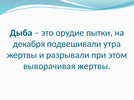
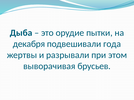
утра: утра -> года (112, 44)
выворачивая жертвы: жертвы -> брусьев (94, 66)
